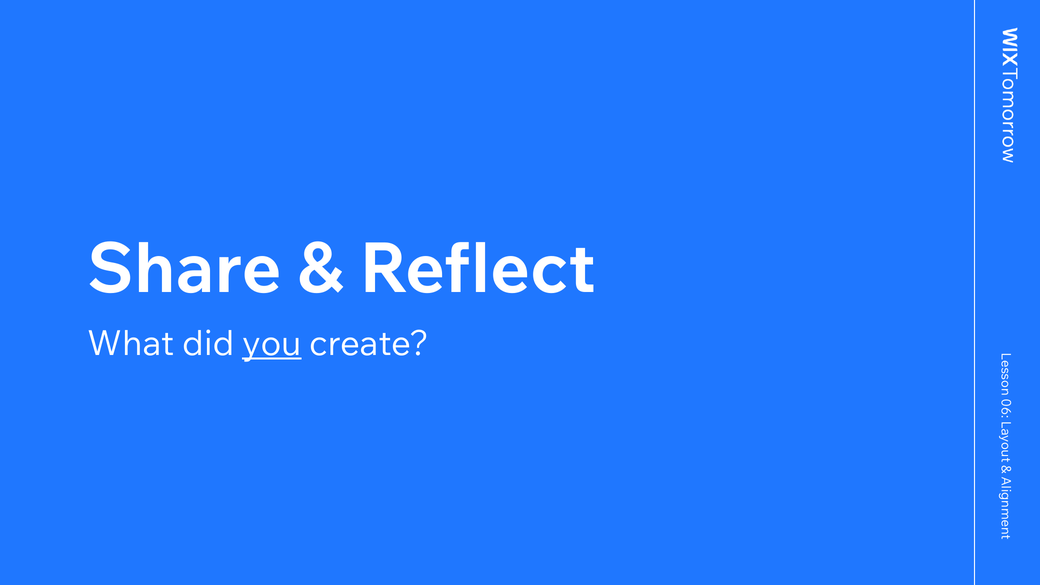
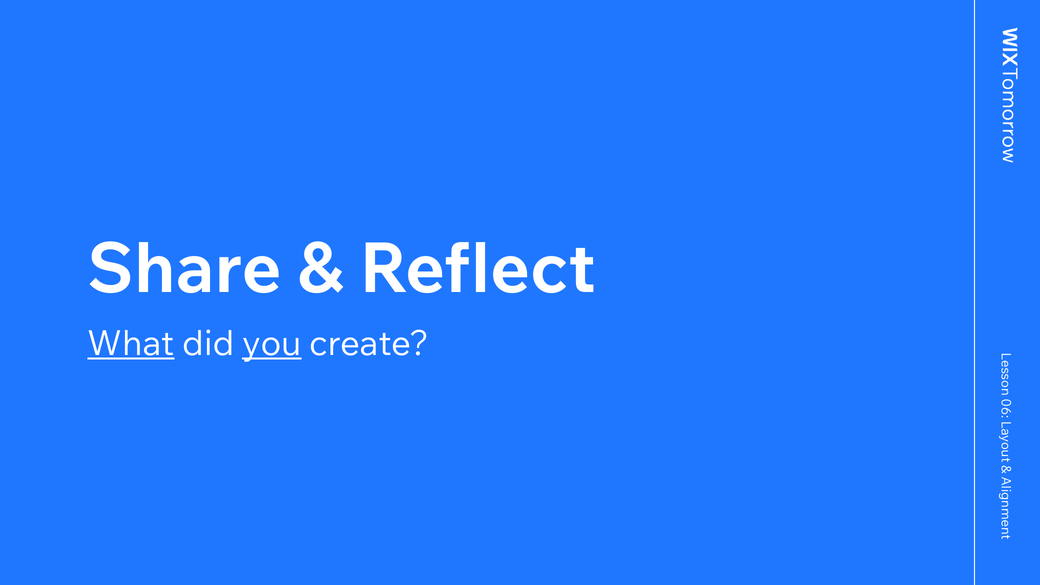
What underline: none -> present (131, 344)
